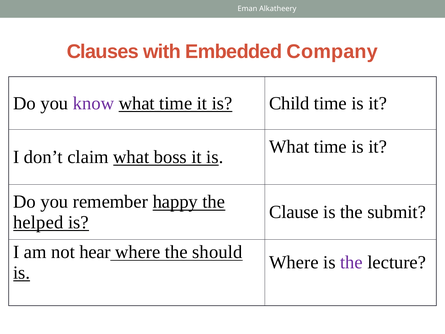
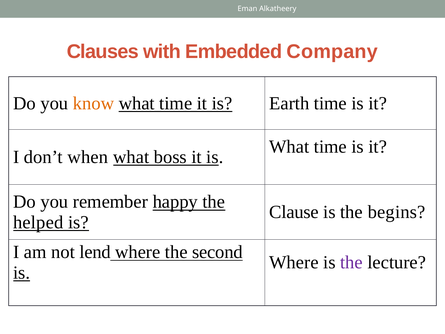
know colour: purple -> orange (93, 103)
Child: Child -> Earth (289, 103)
claim: claim -> when (88, 157)
submit: submit -> begins (397, 212)
hear: hear -> lend (95, 252)
should: should -> second (217, 252)
